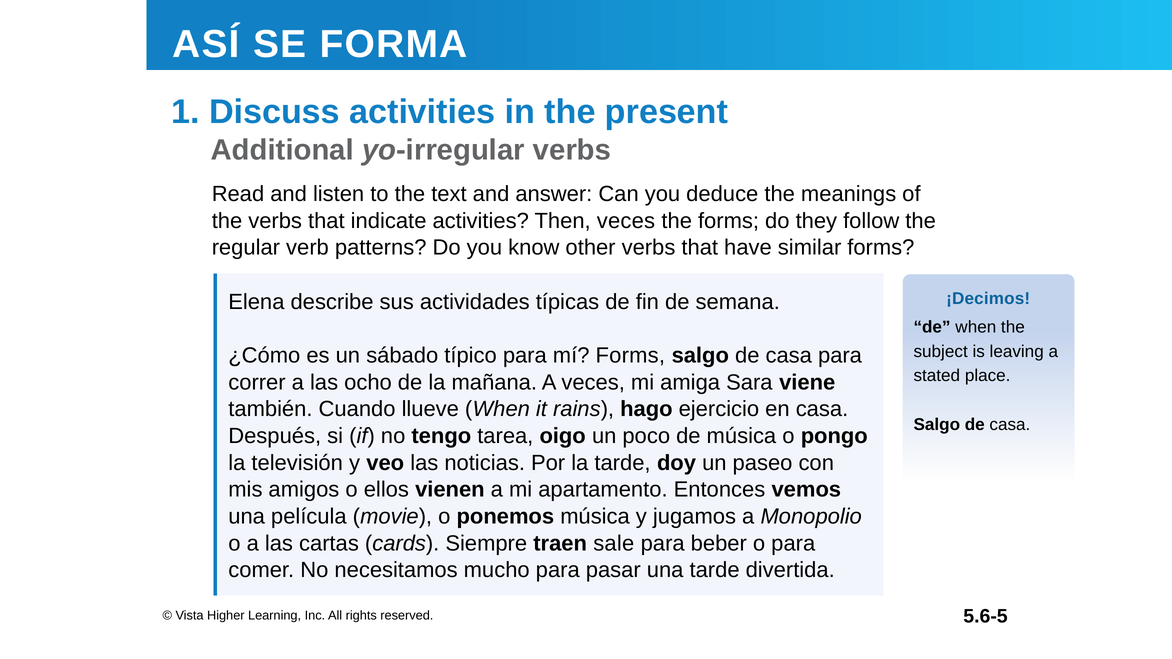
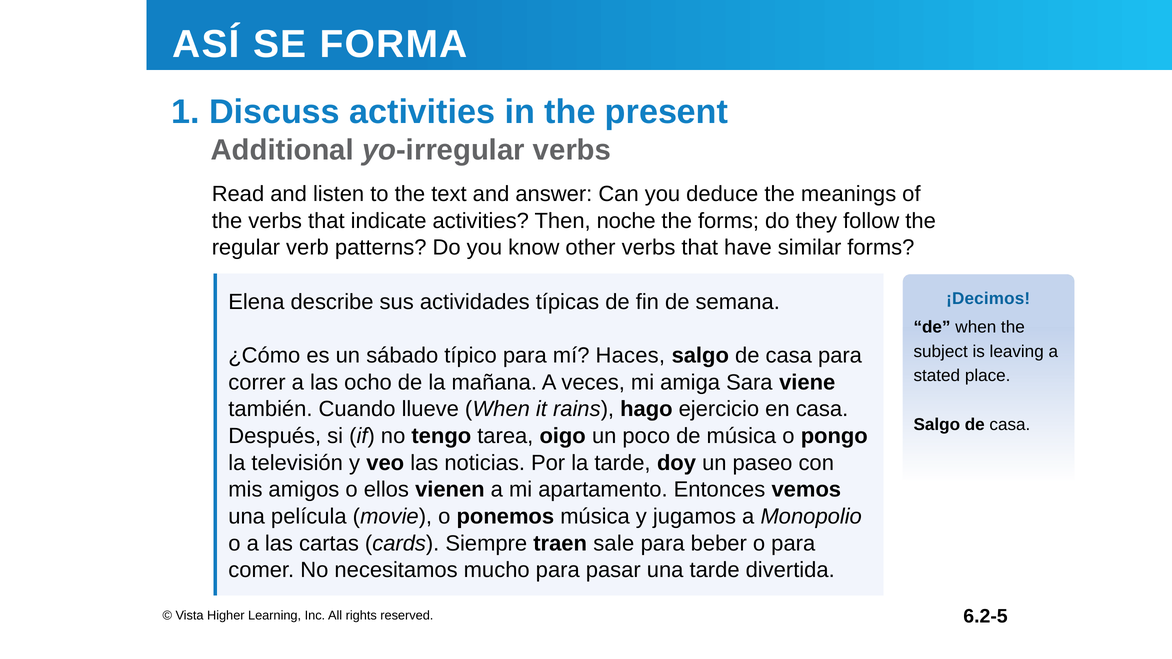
Then veces: veces -> noche (626, 221)
mí Forms: Forms -> Haces (630, 356)
5.6-5: 5.6-5 -> 6.2-5 (986, 617)
